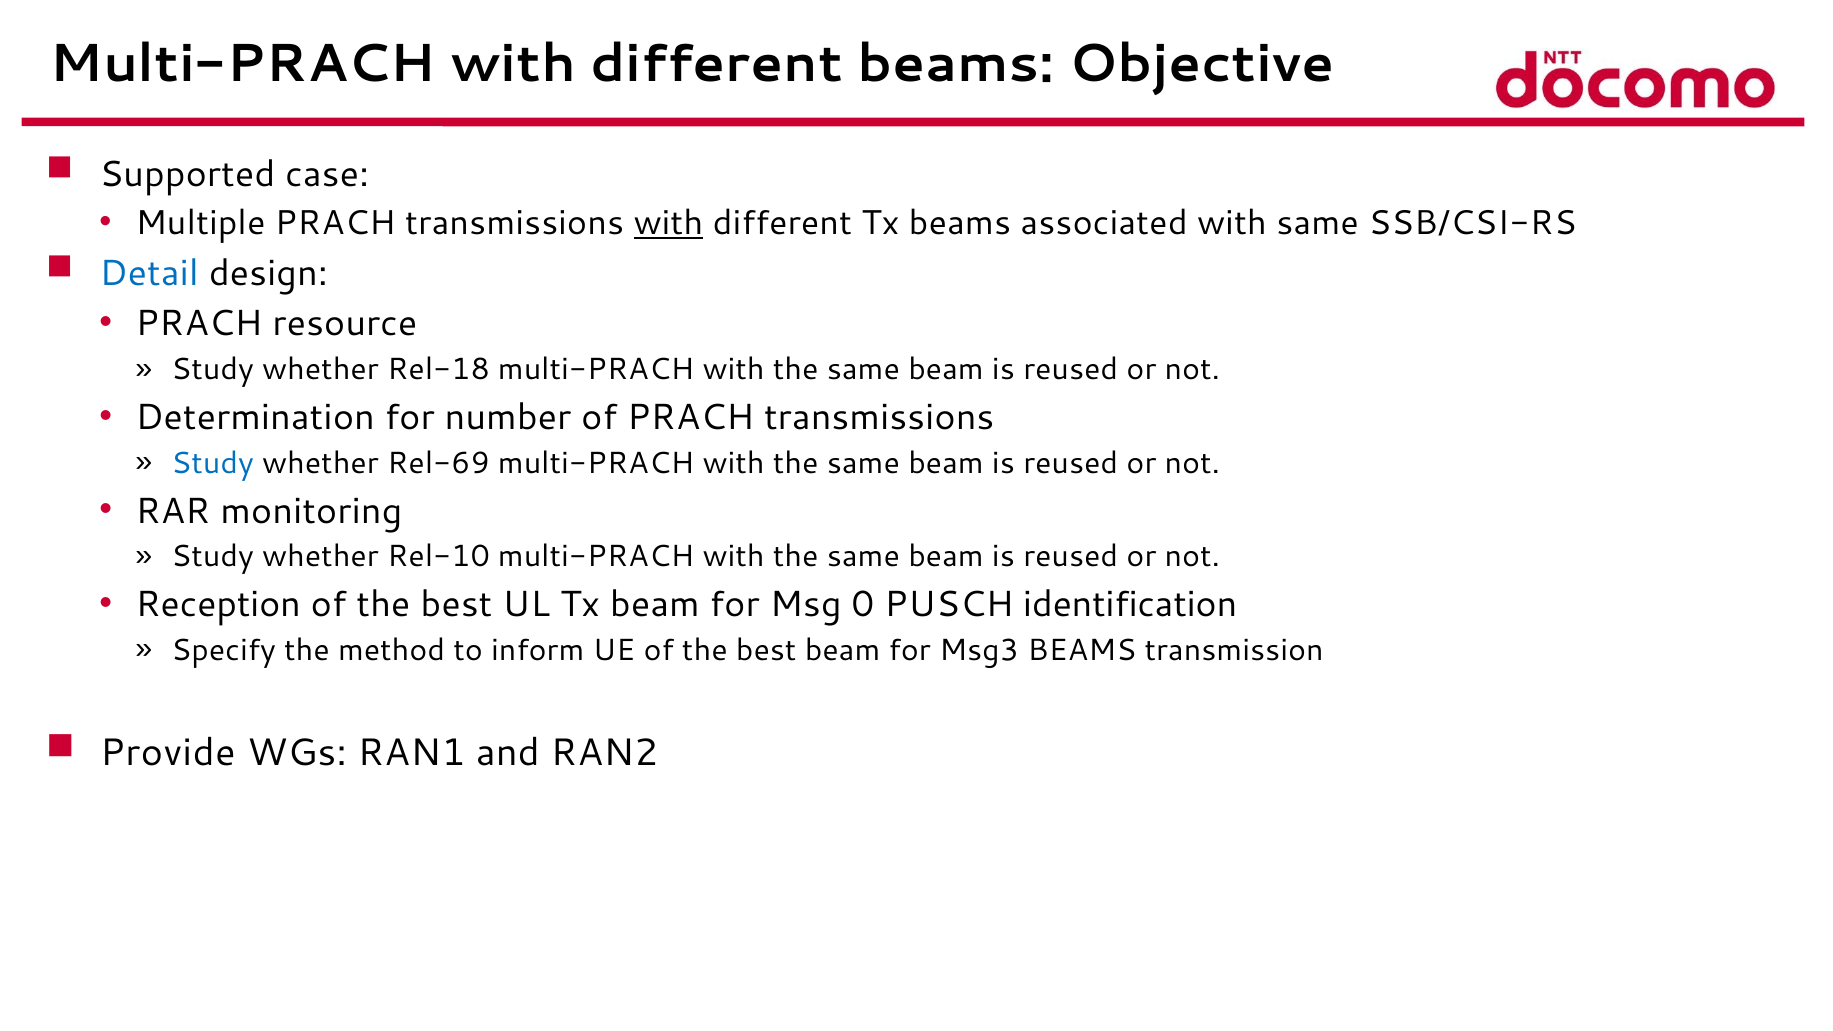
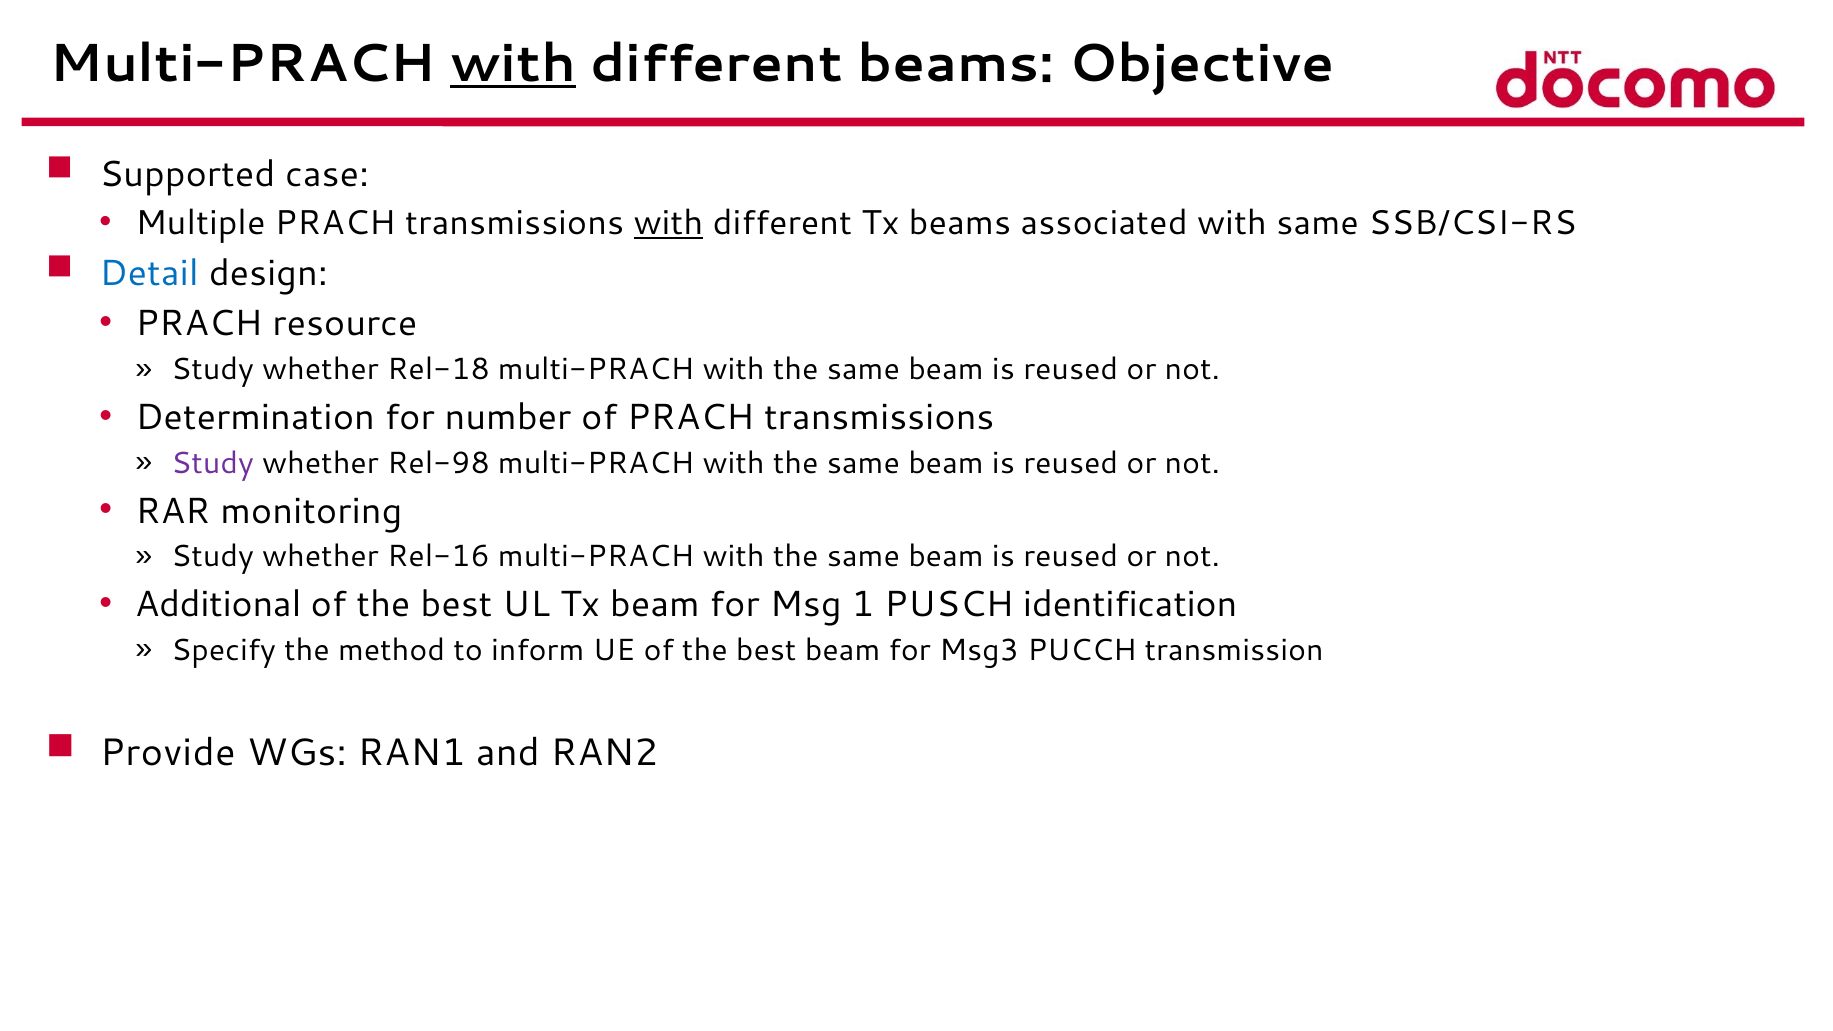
with underline: none -> present (513, 63)
Study colour: blue -> purple (213, 463)
Rel-69: Rel-69 -> Rel-98 (438, 463)
Rel-10: Rel-10 -> Rel-16 (438, 557)
Reception: Reception -> Additional (218, 605)
0: 0 -> 1 (863, 605)
Msg3 BEAMS: BEAMS -> PUCCH (1082, 650)
